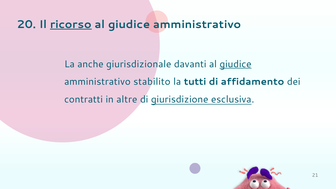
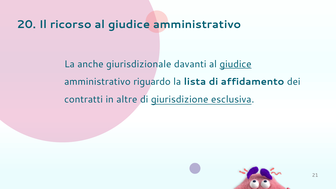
ricorso underline: present -> none (71, 24)
stabilito: stabilito -> riguardo (152, 82)
tutti: tutti -> lista (195, 82)
